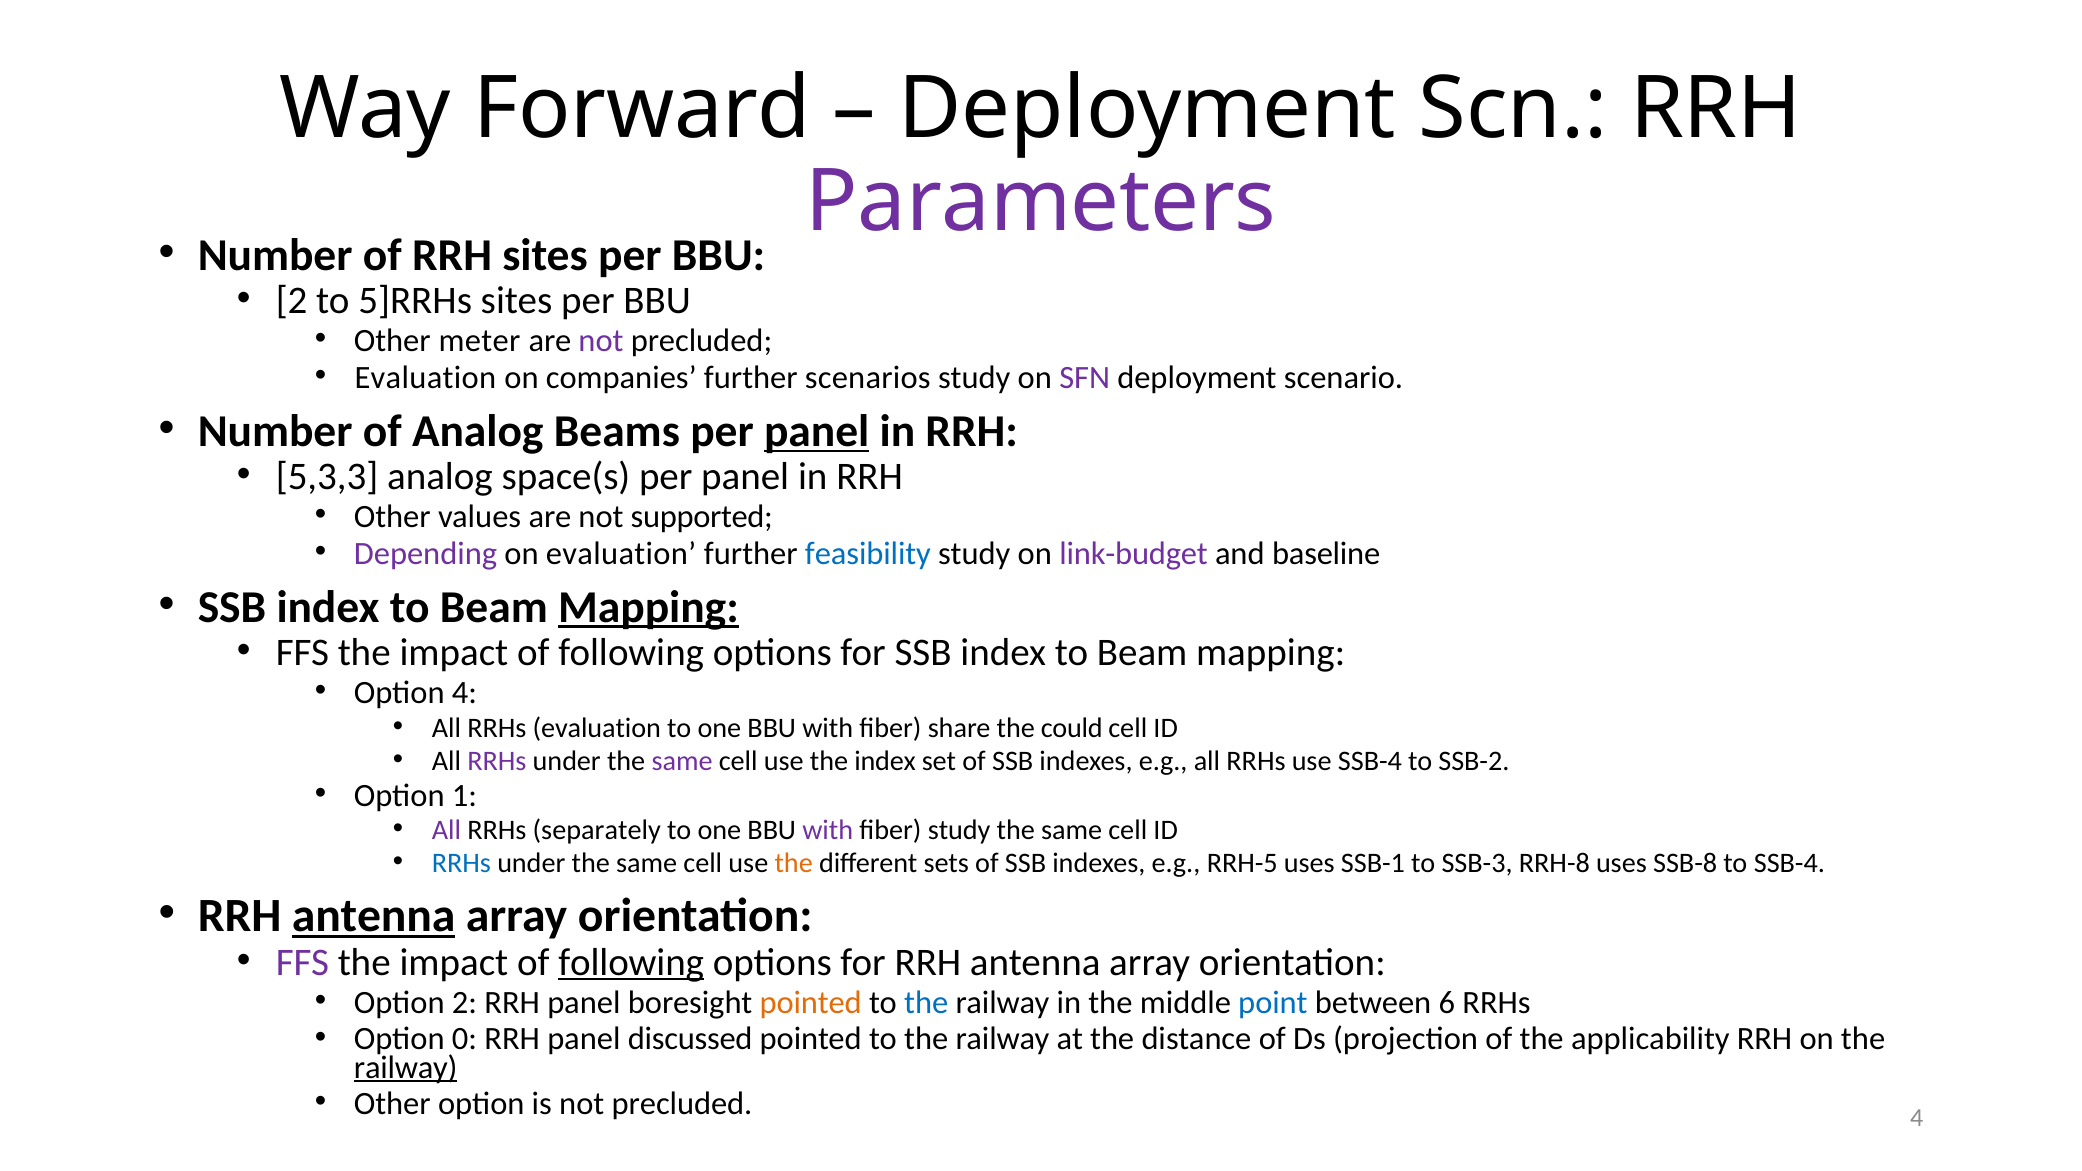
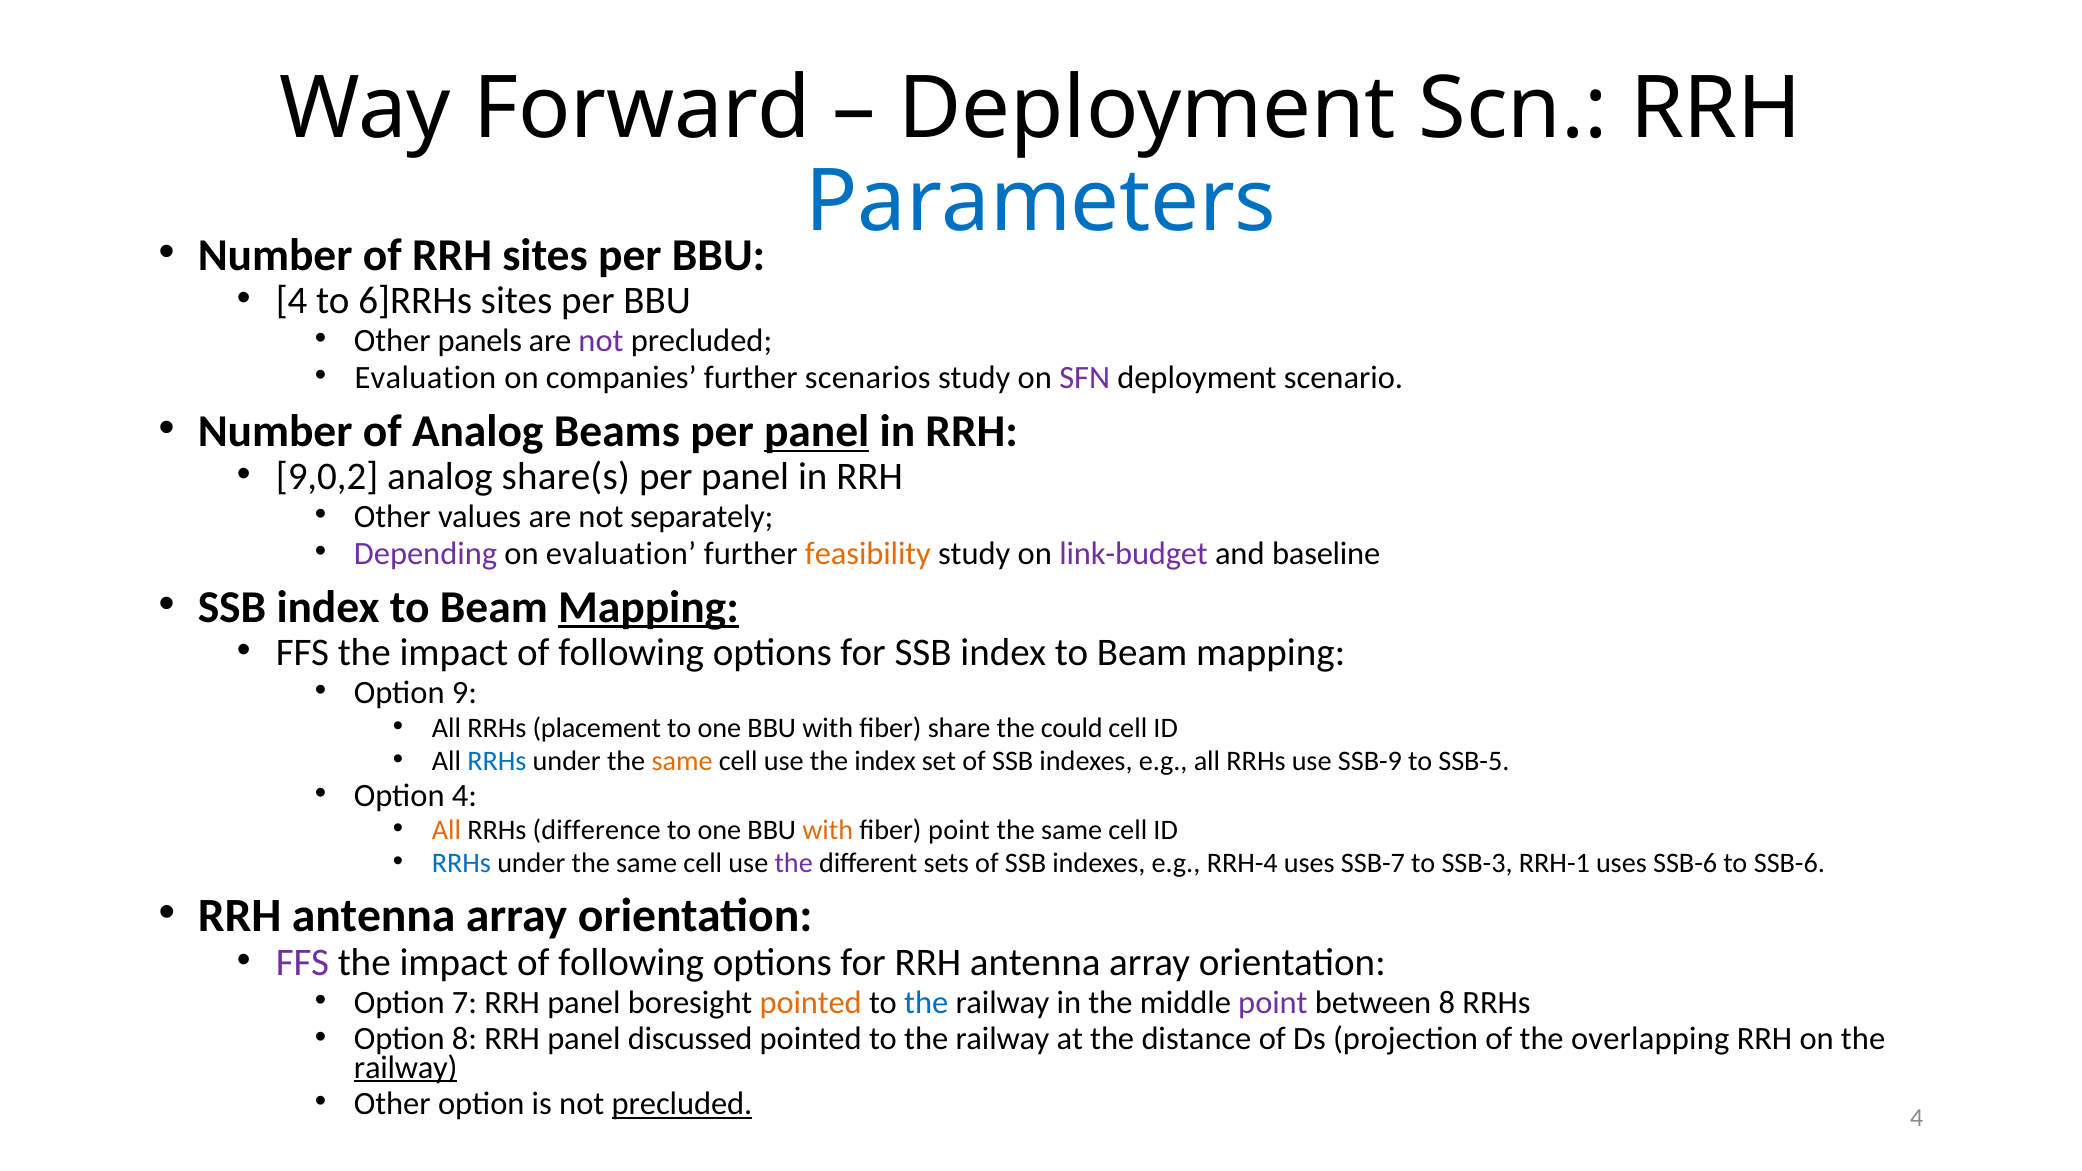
Parameters colour: purple -> blue (1041, 202)
2: 2 -> 4 (292, 301)
5]RRHs: 5]RRHs -> 6]RRHs (415, 301)
meter: meter -> panels (480, 341)
5,3,3: 5,3,3 -> 9,0,2 (327, 477)
space(s: space(s -> share(s (566, 477)
supported: supported -> separately (702, 517)
feasibility colour: blue -> orange (868, 554)
Option 4: 4 -> 9 (464, 693)
RRHs evaluation: evaluation -> placement (597, 728)
RRHs colour: purple -> blue (497, 761)
same colour: purple -> orange (682, 761)
use SSB-4: SSB-4 -> SSB-9 (1370, 761)
SSB-2: SSB-2 -> SSB-5 (1474, 761)
Option 1: 1 -> 4 (464, 796)
All colour: purple -> orange (447, 831)
separately: separately -> difference (597, 831)
with colour: purple -> orange (828, 831)
fiber study: study -> point (959, 831)
the colour: orange -> purple (794, 864)
RRH-5: RRH-5 -> RRH-4 (1242, 864)
SSB-1: SSB-1 -> SSB-7 (1373, 864)
RRH-8: RRH-8 -> RRH-1 (1554, 864)
uses SSB-8: SSB-8 -> SSB-6 (1685, 864)
to SSB-4: SSB-4 -> SSB-6 (1789, 864)
antenna underline: present -> none (374, 916)
following underline: present -> none (631, 963)
Option 2: 2 -> 7 (464, 1003)
point colour: blue -> purple (1273, 1003)
between 6: 6 -> 8 (1447, 1003)
Option 0: 0 -> 8 (464, 1039)
applicability: applicability -> overlapping (1650, 1039)
precluded underline: none -> present (682, 1104)
